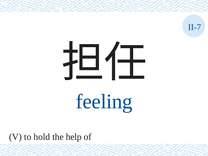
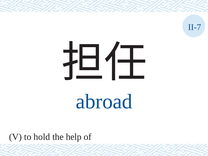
feeling: feeling -> abroad (104, 102)
